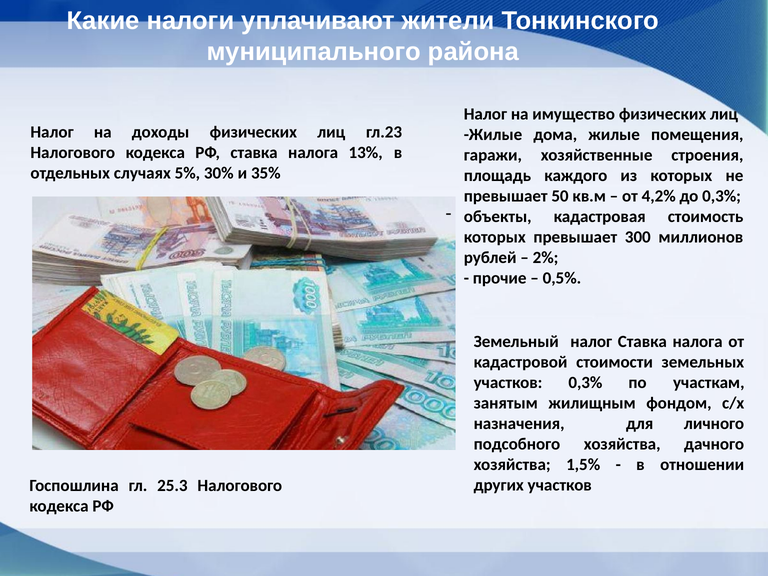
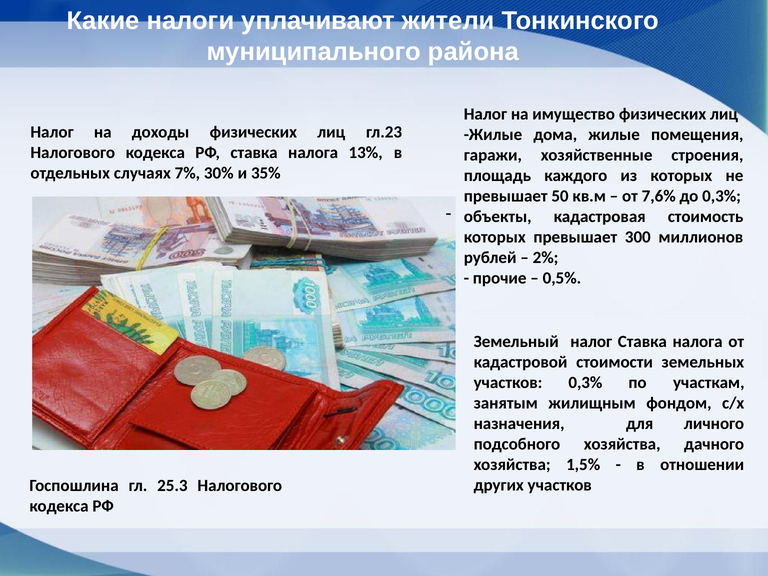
5%: 5% -> 7% (187, 173)
4,2%: 4,2% -> 7,6% (659, 196)
